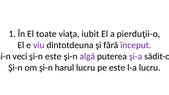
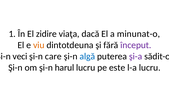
toate: toate -> zidire (46, 34)
iubit: iubit -> dacă (90, 34)
pierduţii-o: pierduţii-o -> minunat-o (138, 34)
viu colour: purple -> orange (39, 45)
şi-n este: este -> care (53, 56)
algă colour: purple -> blue (87, 56)
